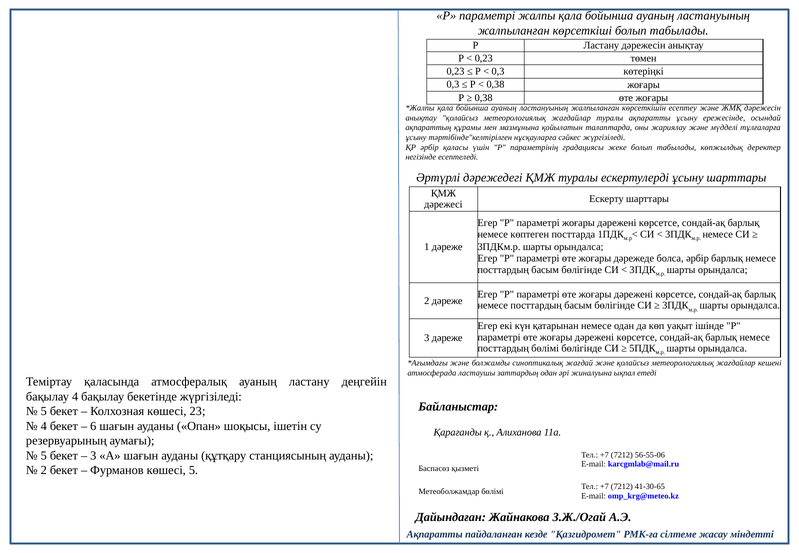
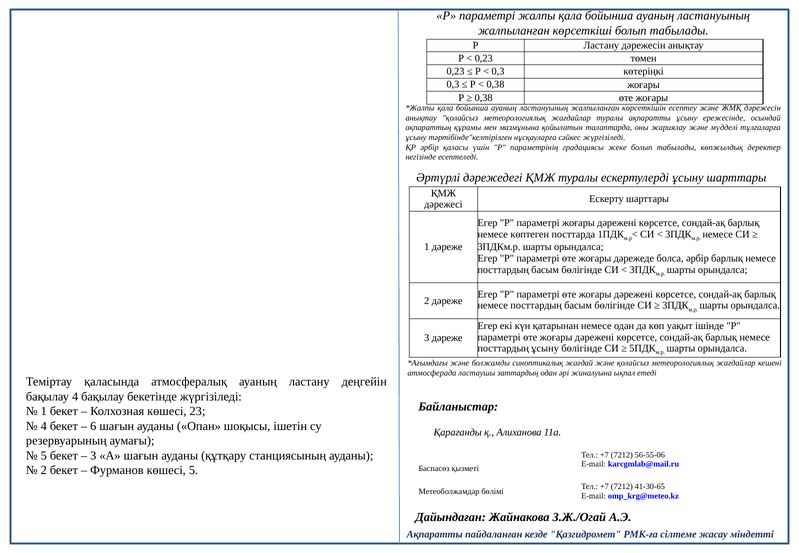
посттардың бөлімі: бөлімі -> ұсыну (545, 349)
5: 5 -> 1 (44, 411)
